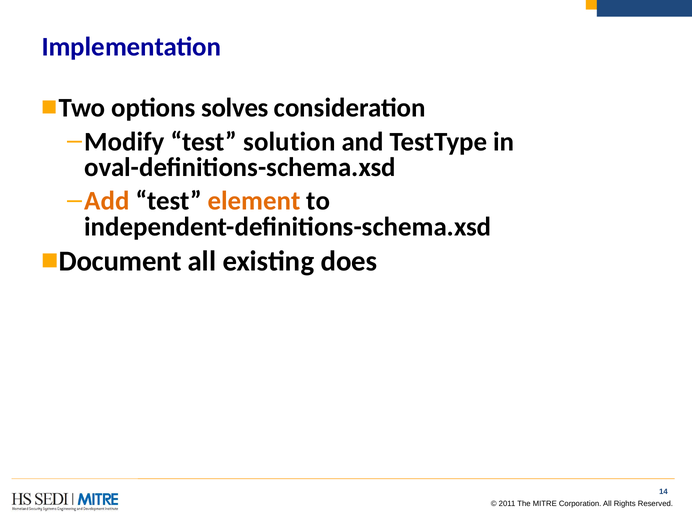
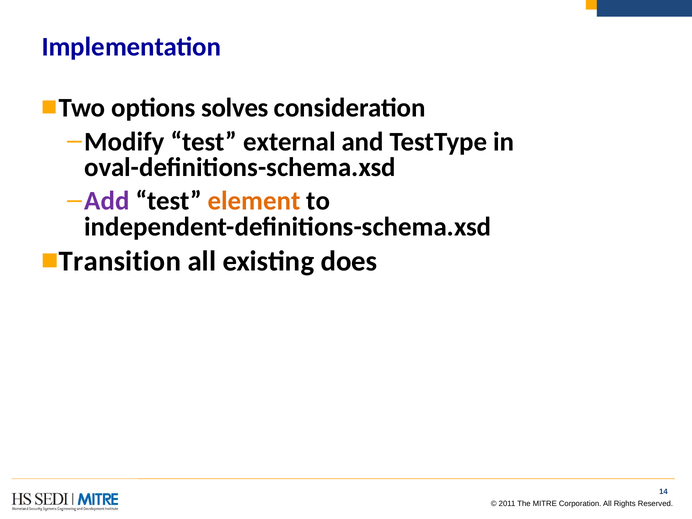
solution: solution -> external (289, 142)
Add colour: orange -> purple (107, 201)
Document: Document -> Transition (120, 261)
